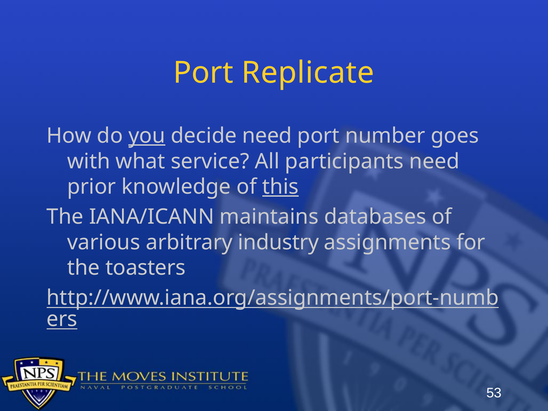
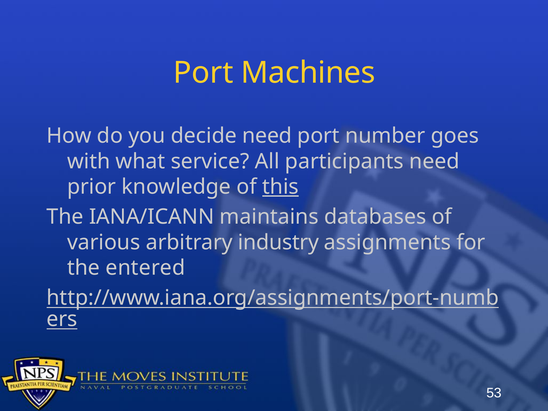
Replicate: Replicate -> Machines (308, 73)
you underline: present -> none (147, 136)
toasters: toasters -> entered (145, 268)
